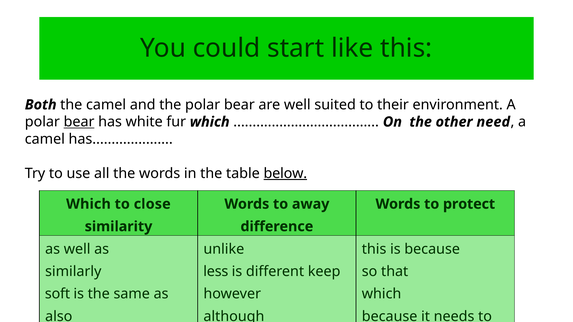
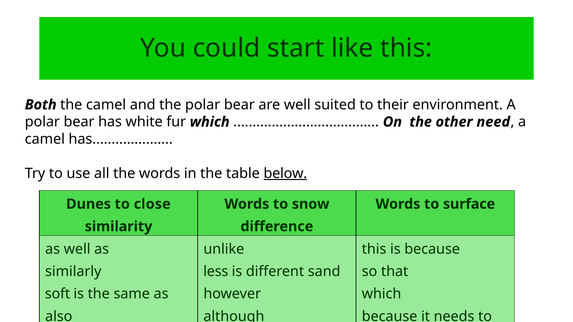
bear underline: present -> none (79, 122)
Which: Which -> Dunes (89, 204)
away: away -> snow (311, 204)
protect: protect -> surface (469, 204)
keep: keep -> sand (324, 272)
